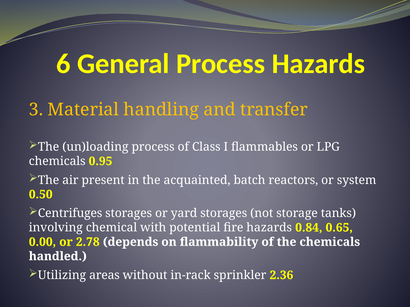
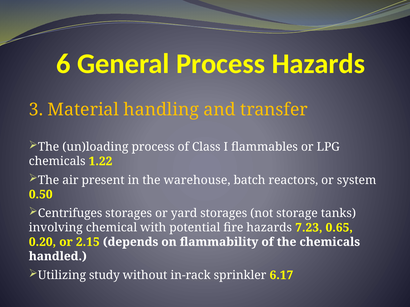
0.95: 0.95 -> 1.22 (101, 161)
acquainted: acquainted -> warehouse (197, 180)
0.84: 0.84 -> 7.23 (309, 228)
0.00: 0.00 -> 0.20 (42, 242)
2.78: 2.78 -> 2.15 (88, 242)
areas: areas -> study (104, 276)
2.36: 2.36 -> 6.17 (281, 276)
